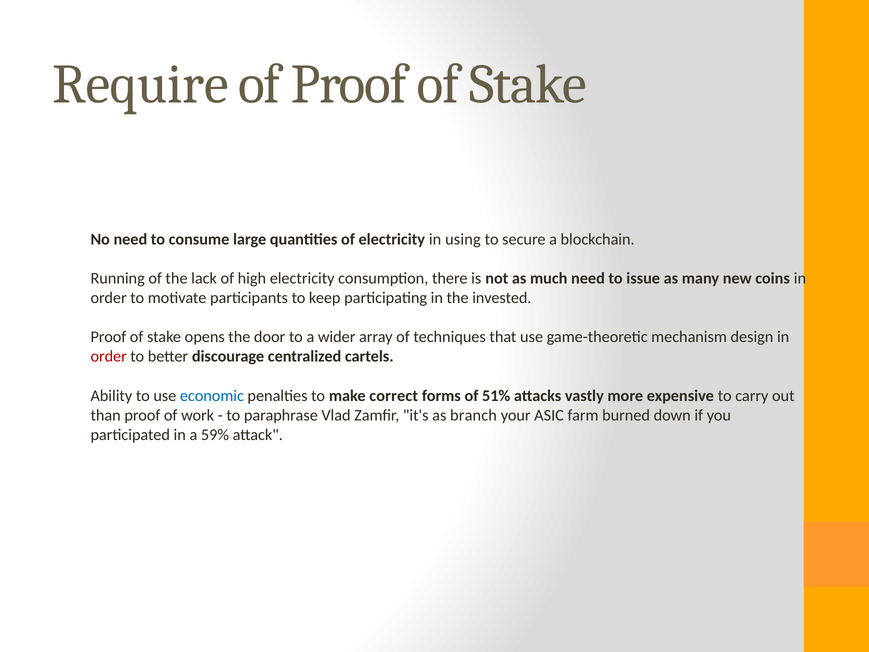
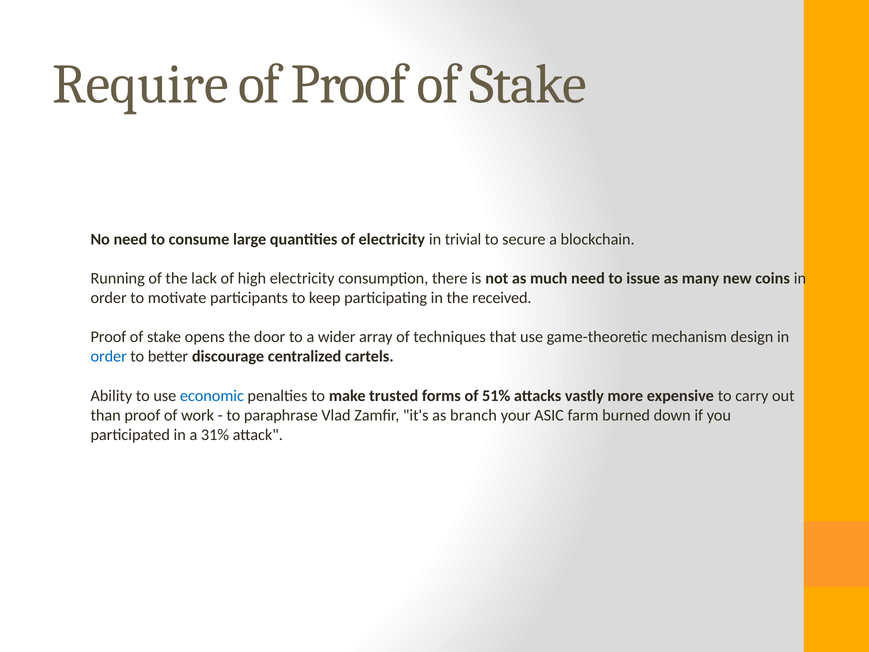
using: using -> trivial (463, 239)
invested: invested -> received (502, 298)
order colour: red -> blue (109, 356)
correct: correct -> trusted (394, 396)
59%: 59% -> 31% (215, 435)
